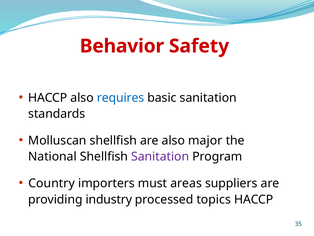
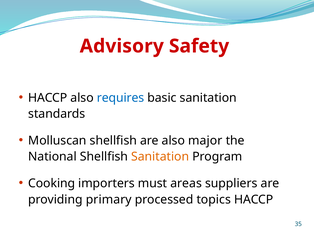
Behavior: Behavior -> Advisory (122, 46)
Sanitation colour: purple -> orange (160, 156)
Country: Country -> Cooking (52, 183)
industry: industry -> primary (109, 199)
